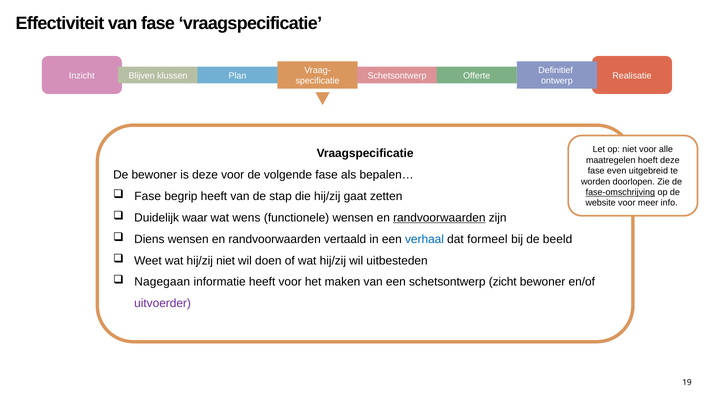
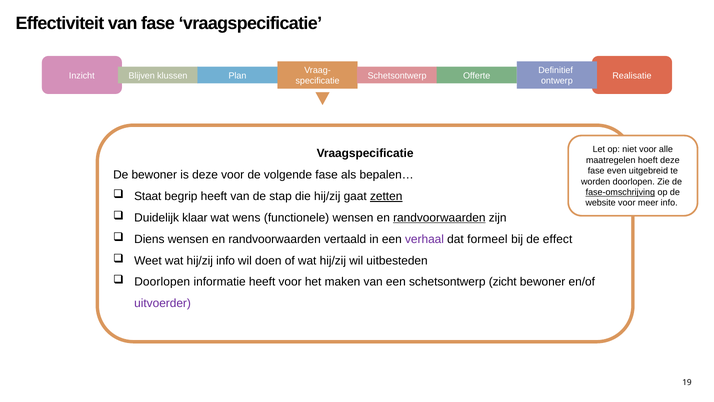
Fase: Fase -> Staat (148, 196)
zetten underline: none -> present (386, 196)
waar: waar -> klaar (195, 218)
verhaal colour: blue -> purple (425, 239)
beeld: beeld -> effect (558, 239)
hij/zij niet: niet -> info (226, 260)
Nagegaan: Nagegaan -> Doorlopen (162, 282)
